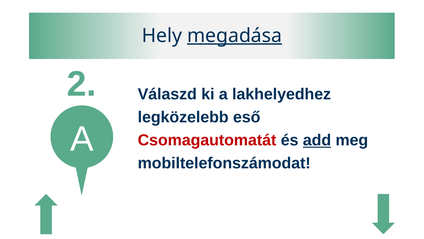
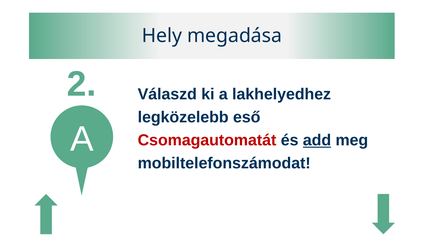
megadása underline: present -> none (235, 36)
